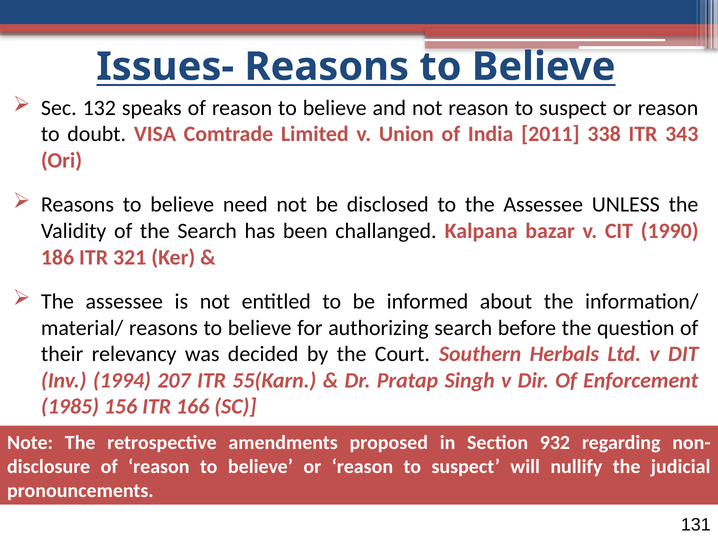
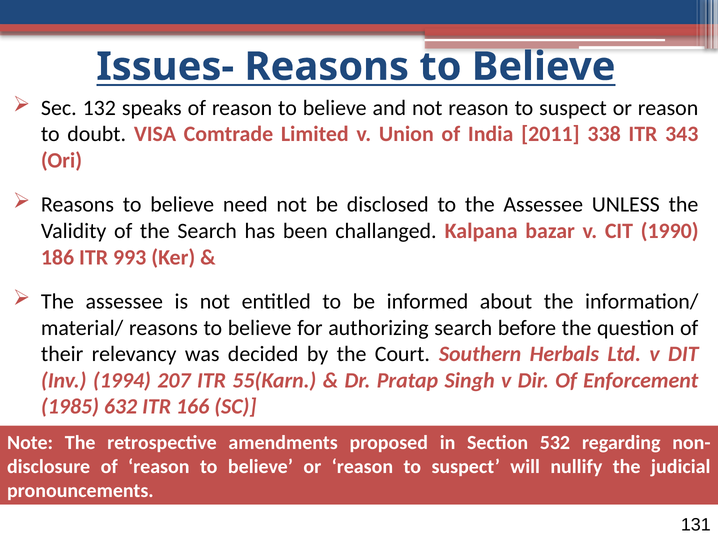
321: 321 -> 993 (130, 258)
156: 156 -> 632 (121, 407)
932: 932 -> 532 (555, 443)
